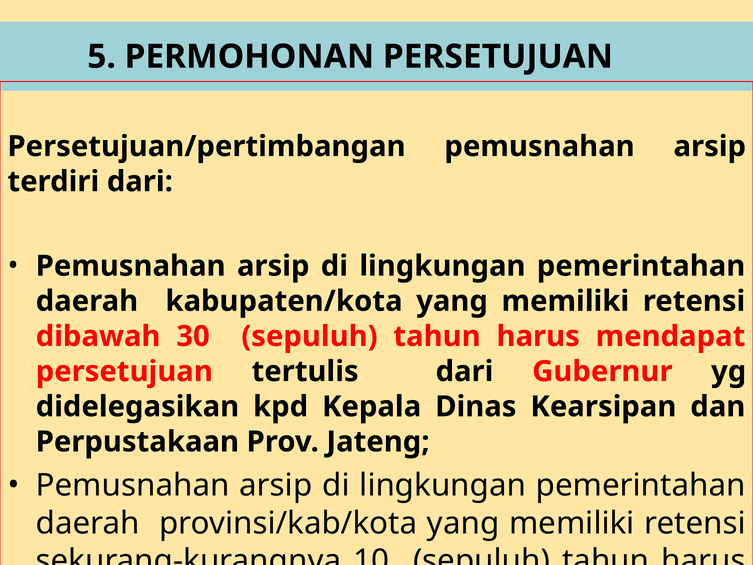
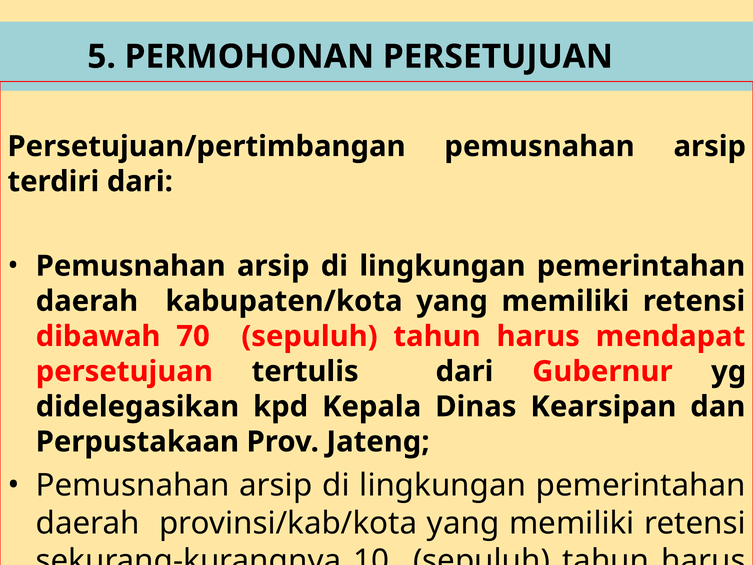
30: 30 -> 70 (193, 336)
